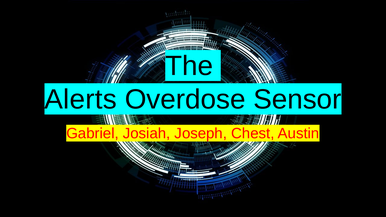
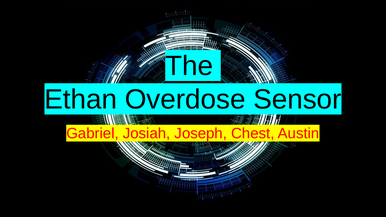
Alerts: Alerts -> Ethan (81, 99)
